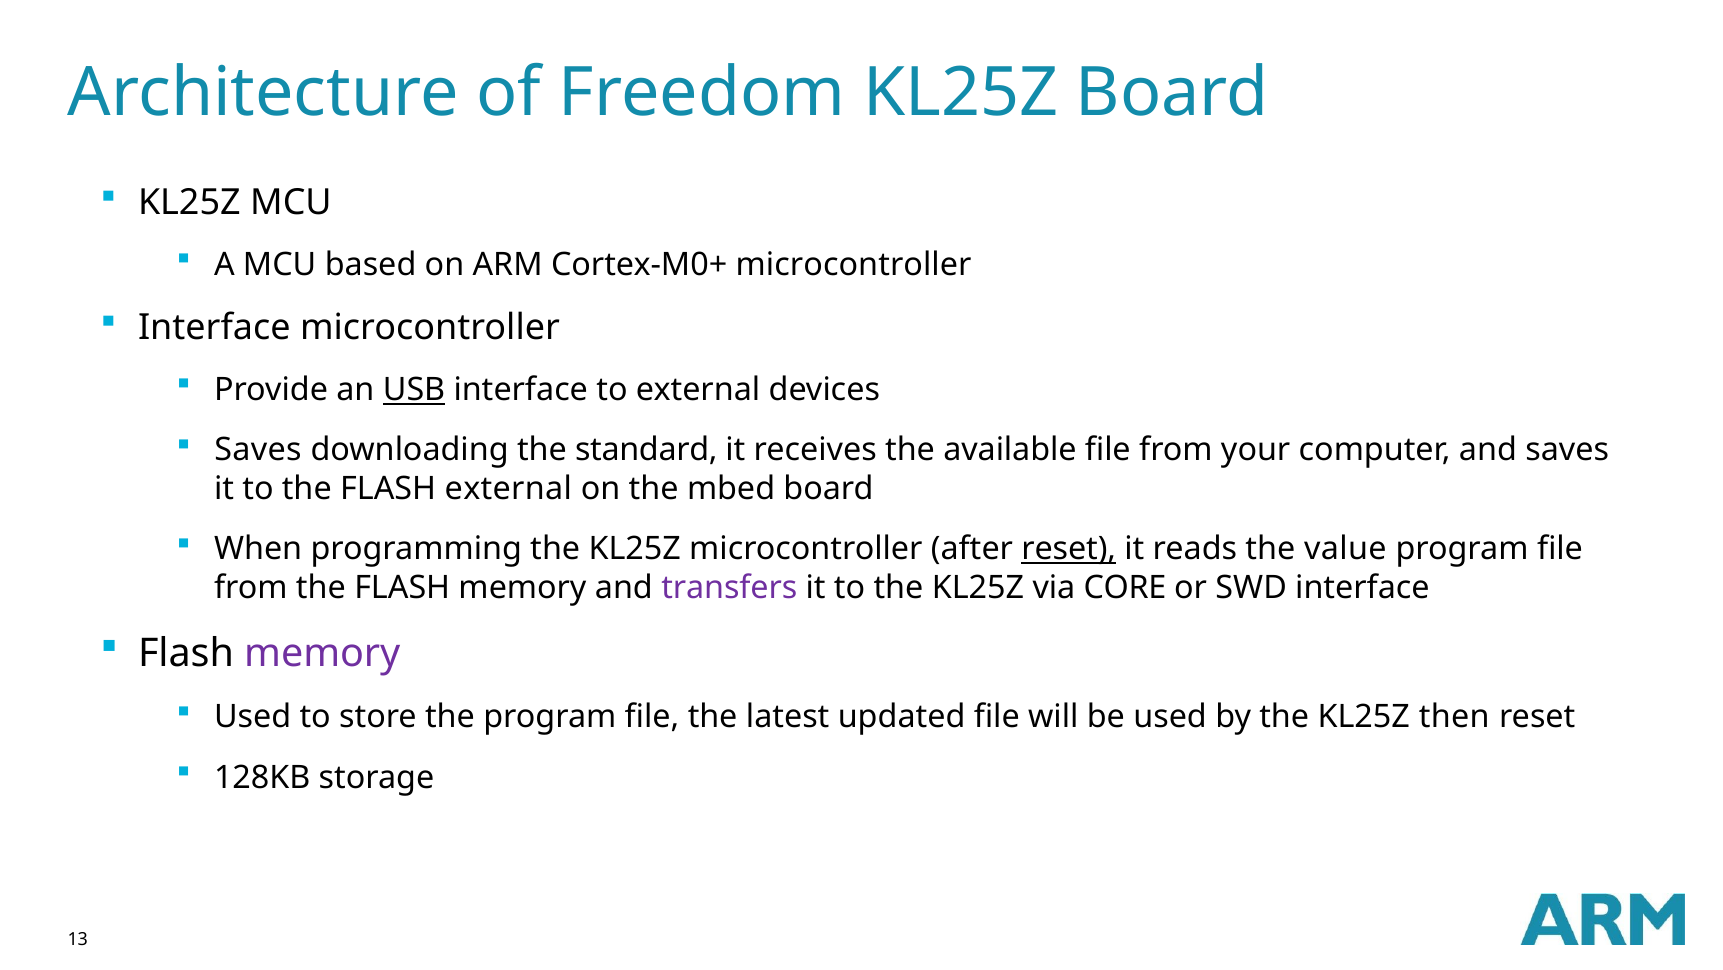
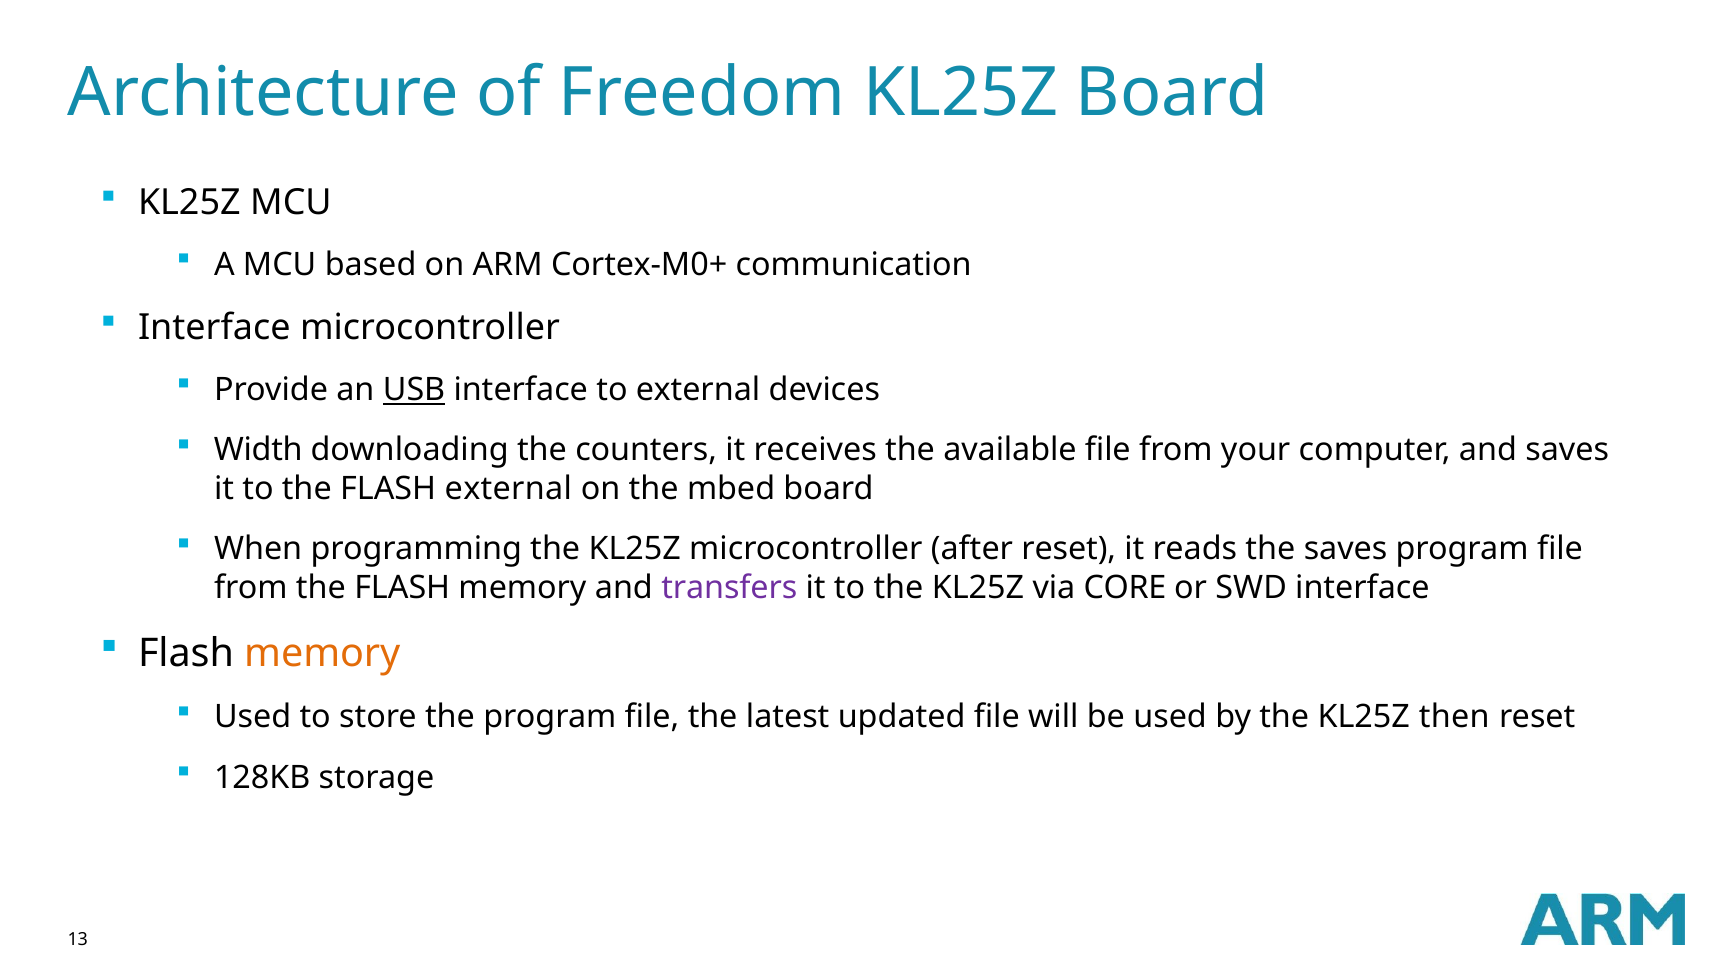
Cortex-M0+ microcontroller: microcontroller -> communication (854, 265)
Saves: Saves -> Width (258, 450)
standard: standard -> counters (646, 450)
reset underline: present -> none (1069, 549)
the value: value -> saves (1346, 549)
memory colour: purple -> orange (322, 653)
